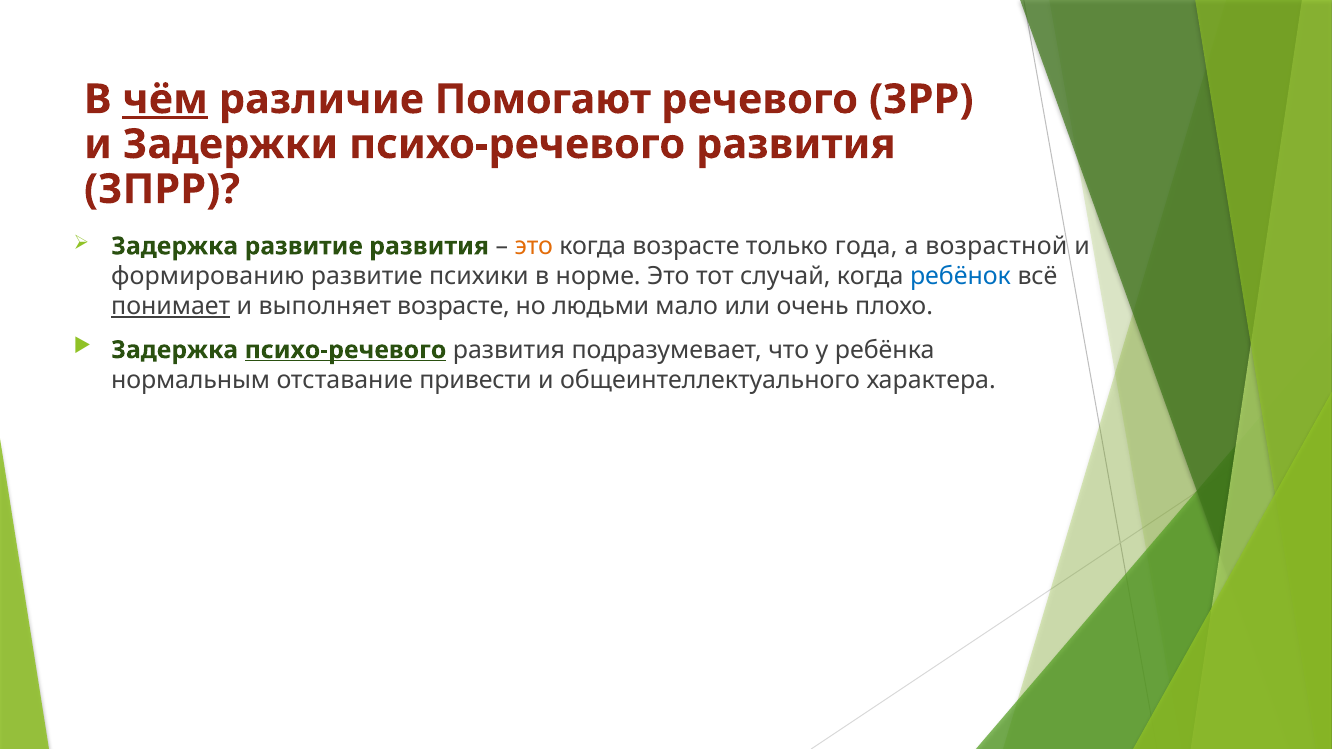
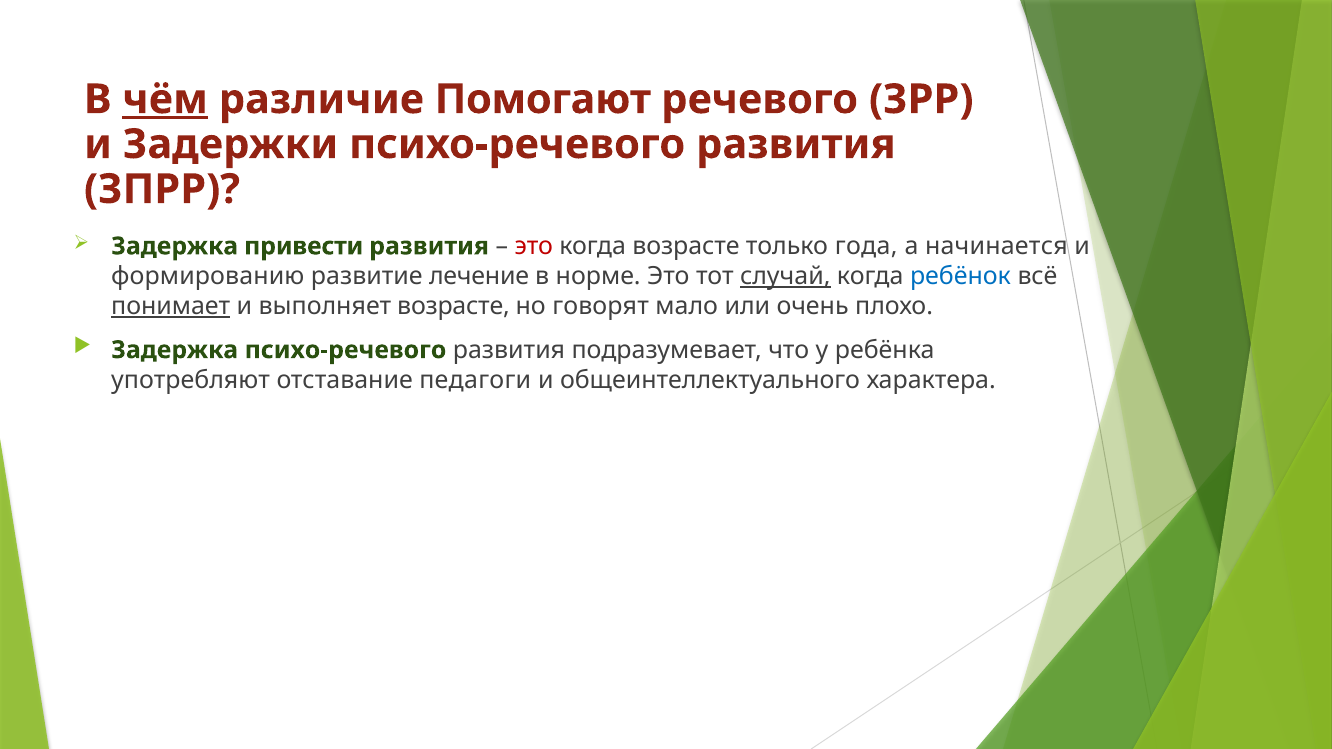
Задержка развитие: развитие -> привести (304, 246)
это colour: orange -> red (534, 246)
возрастной: возрастной -> начинается (996, 246)
психики: психики -> лечение (479, 276)
случай underline: none -> present (785, 276)
людьми: людьми -> говорят (601, 306)
психо-речевого underline: present -> none (345, 350)
нормальным: нормальным -> употребляют (191, 380)
привести: привести -> педагоги (475, 380)
